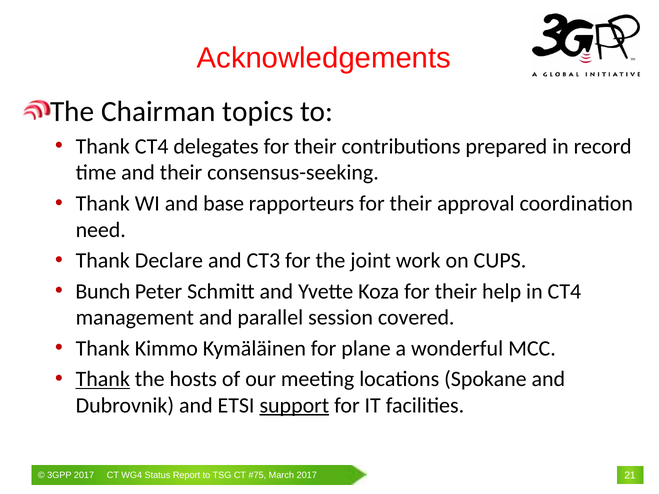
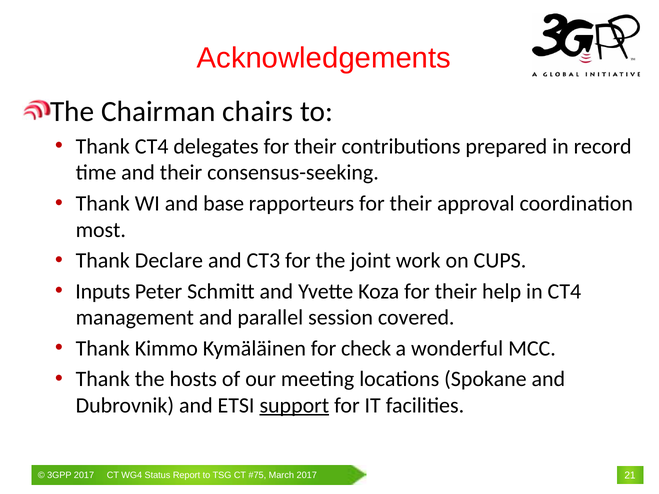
topics: topics -> chairs (258, 112)
need: need -> most (101, 230)
Bunch: Bunch -> Inputs (103, 291)
plane: plane -> check (366, 349)
Thank underline: present -> none (103, 379)
